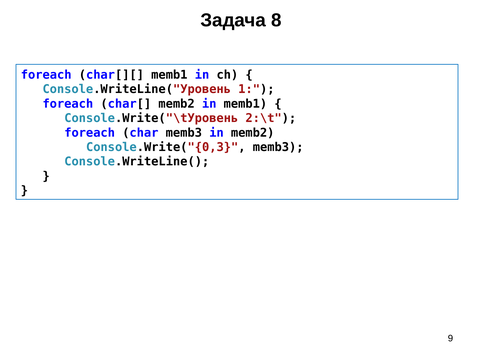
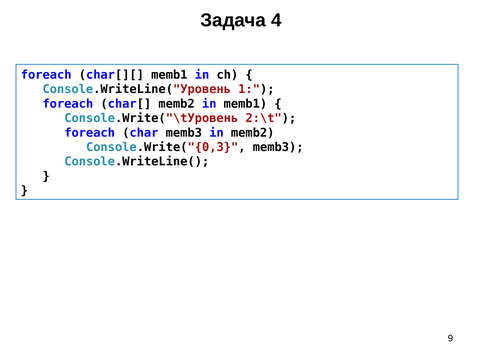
8: 8 -> 4 (276, 20)
